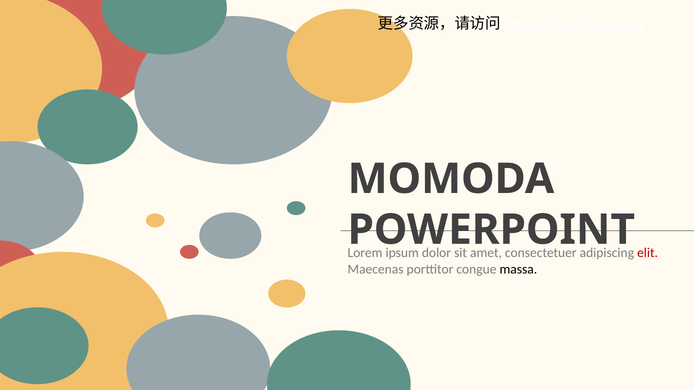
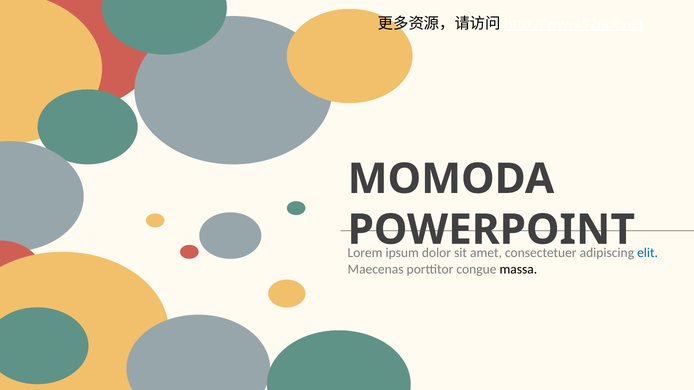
elit colour: red -> blue (648, 253)
